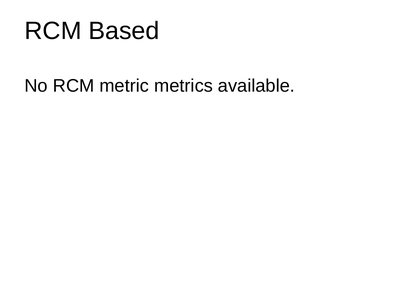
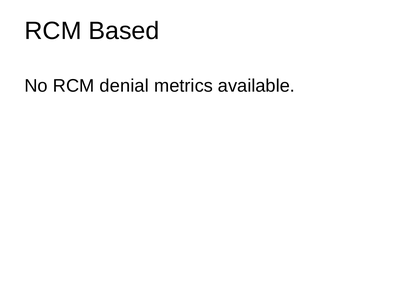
metric: metric -> denial (124, 86)
